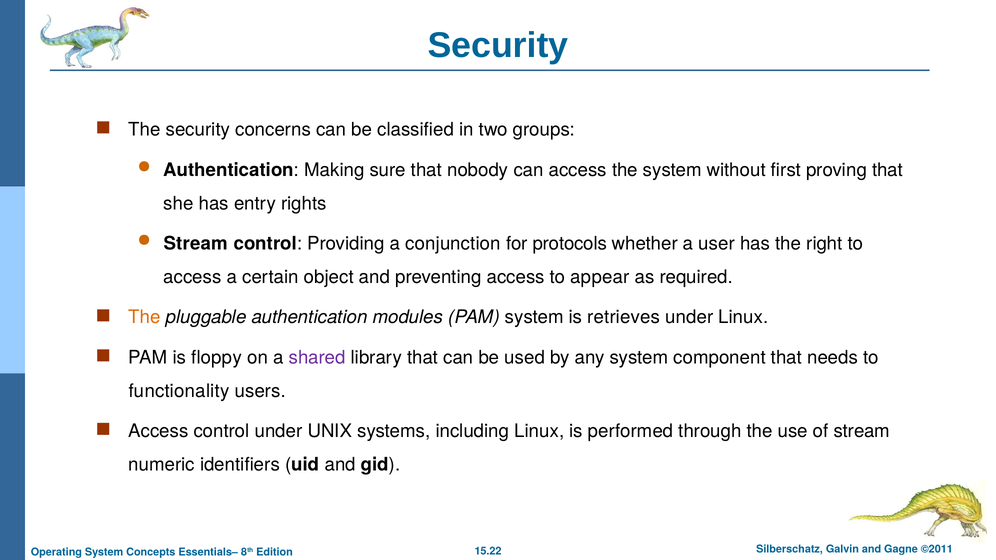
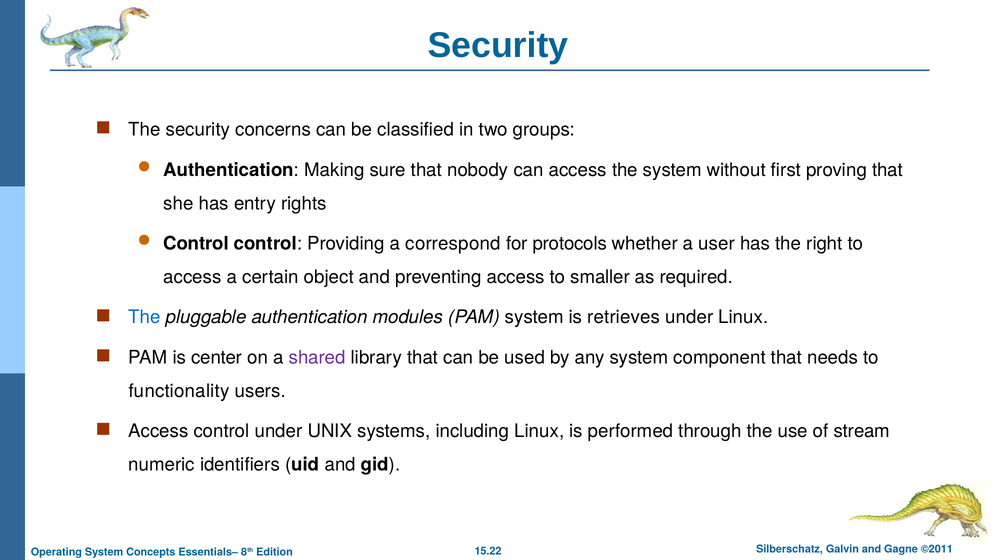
Stream: Stream -> Control (196, 244)
conjunction: conjunction -> correspond (453, 244)
appear: appear -> smaller (600, 277)
The colour: orange -> blue (145, 317)
floppy: floppy -> center (217, 358)
